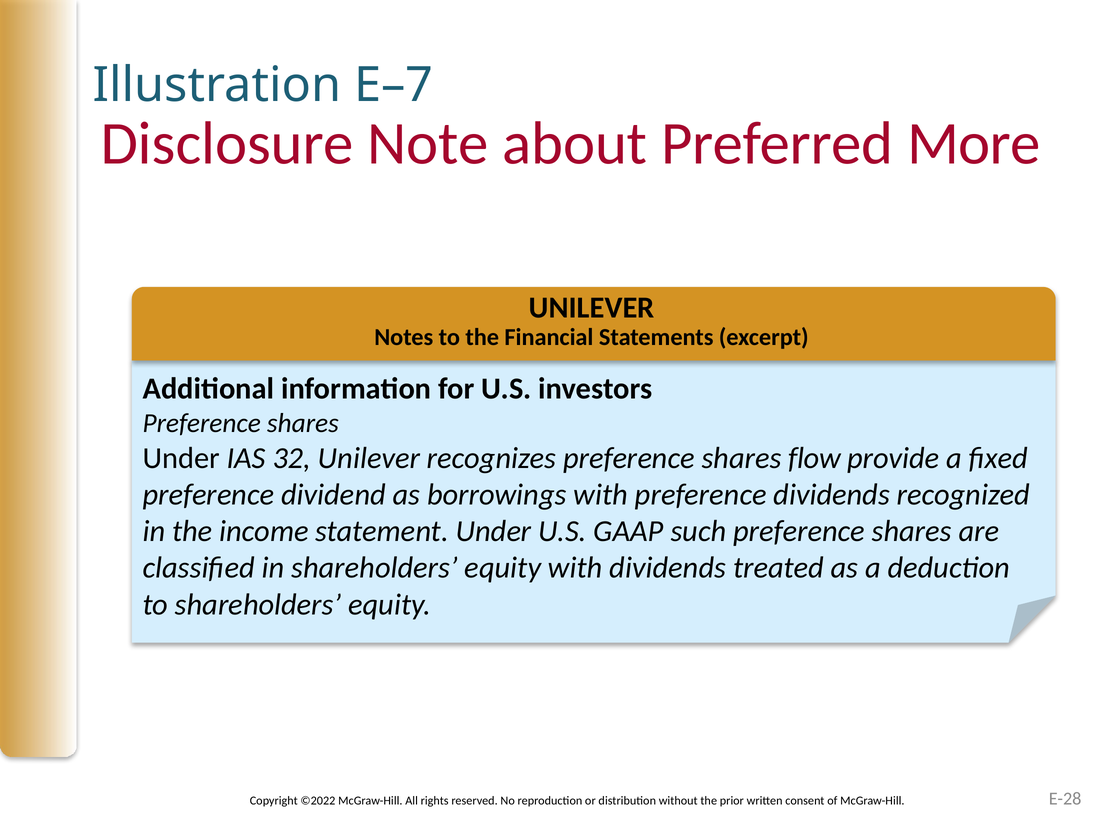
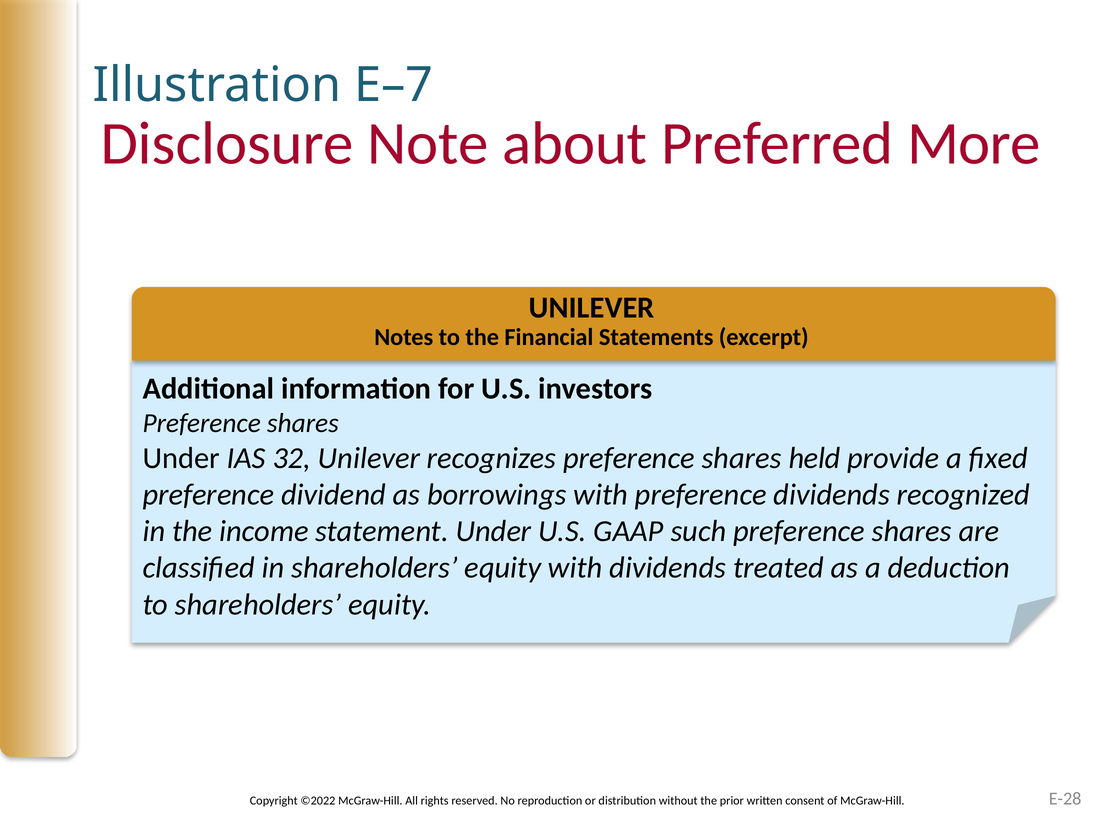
flow: flow -> held (814, 458)
